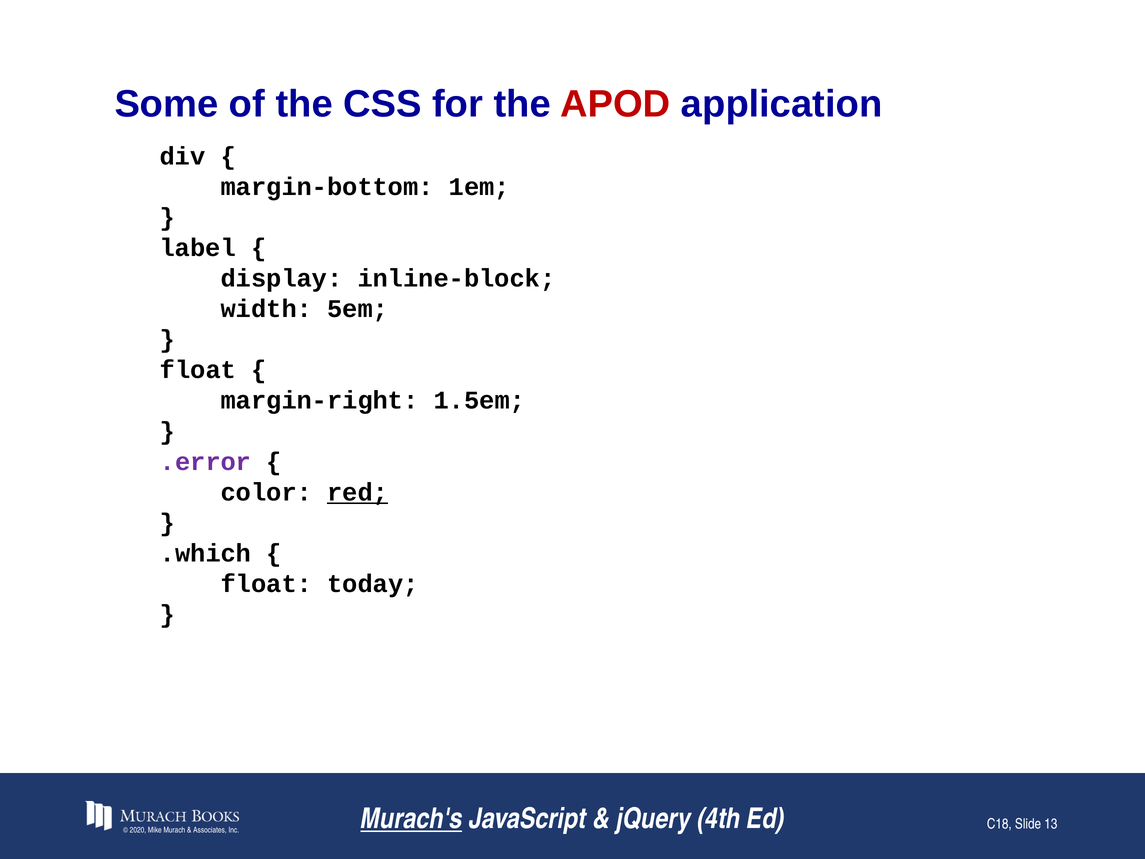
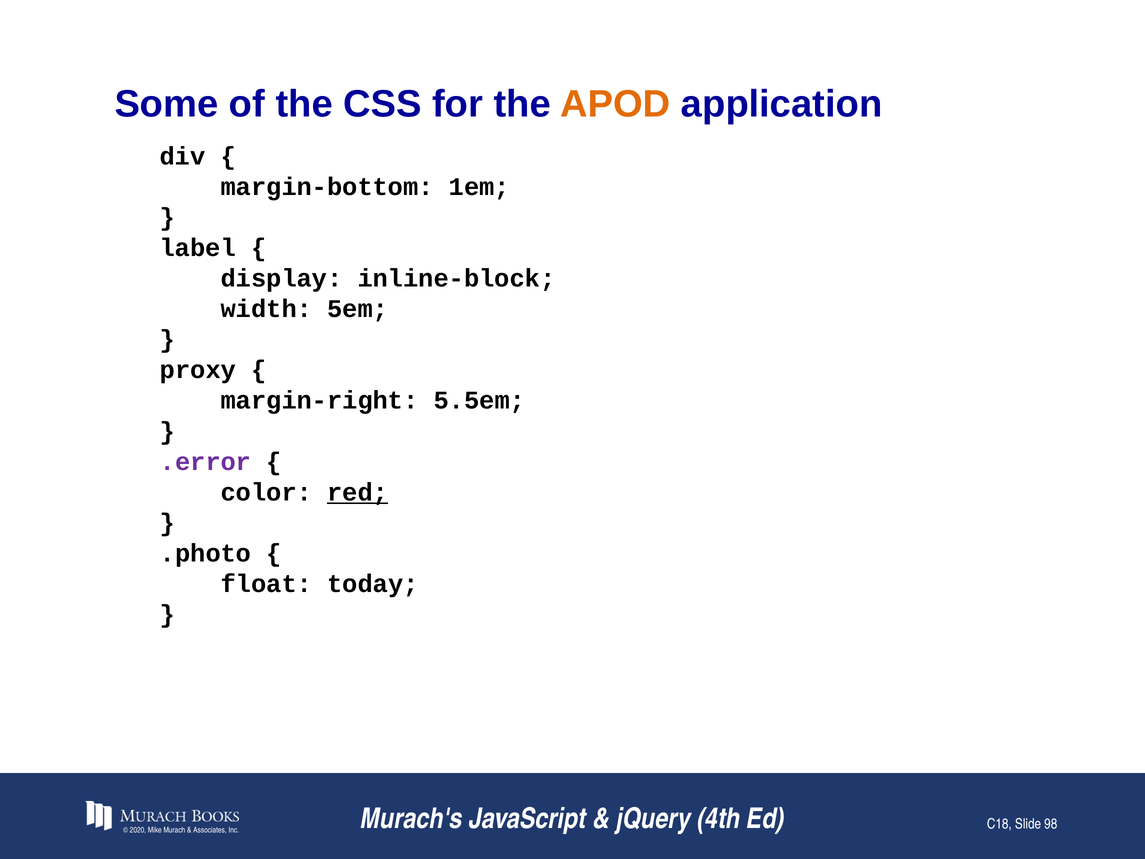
APOD colour: red -> orange (615, 104)
float: float -> proxy (198, 370)
1.5em: 1.5em -> 5.5em (479, 400)
.which: .which -> .photo (206, 553)
Murach's underline: present -> none (411, 819)
13: 13 -> 98 (1051, 824)
